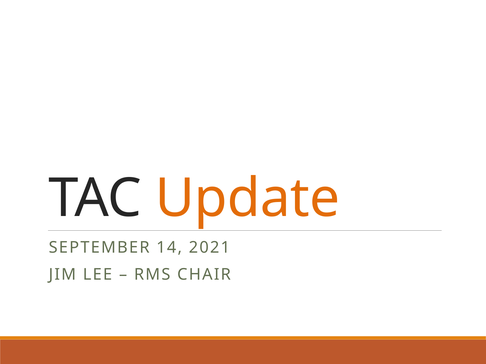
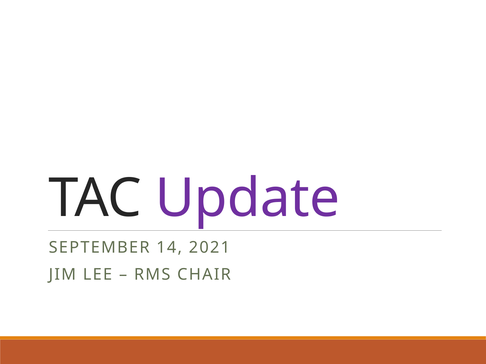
Update colour: orange -> purple (247, 199)
